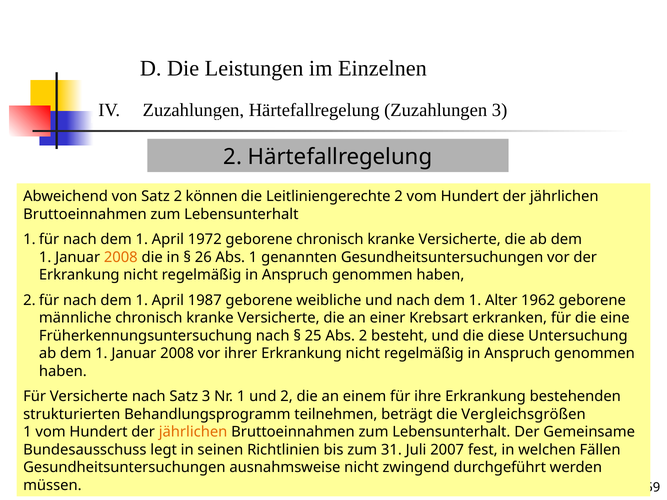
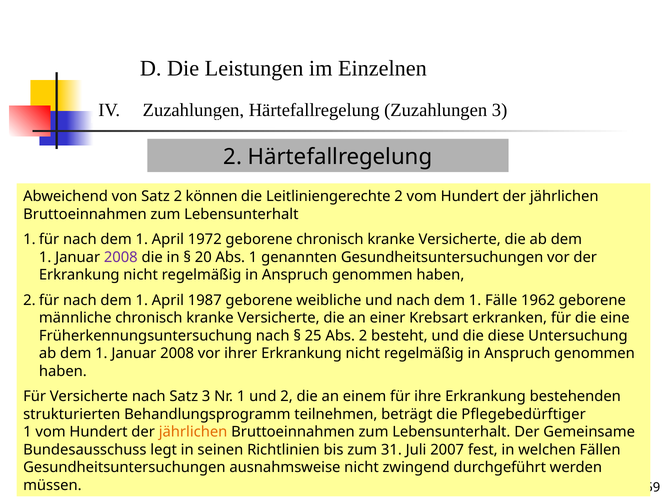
2008 colour: orange -> purple (121, 257)
26: 26 -> 20 (203, 257)
Alter: Alter -> Fälle (501, 300)
Vergleichsgrößen: Vergleichsgrößen -> Pflegebedürftiger (524, 414)
